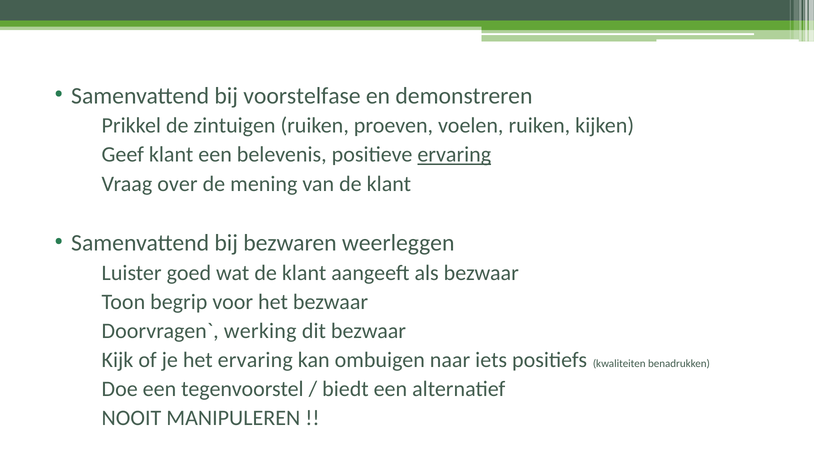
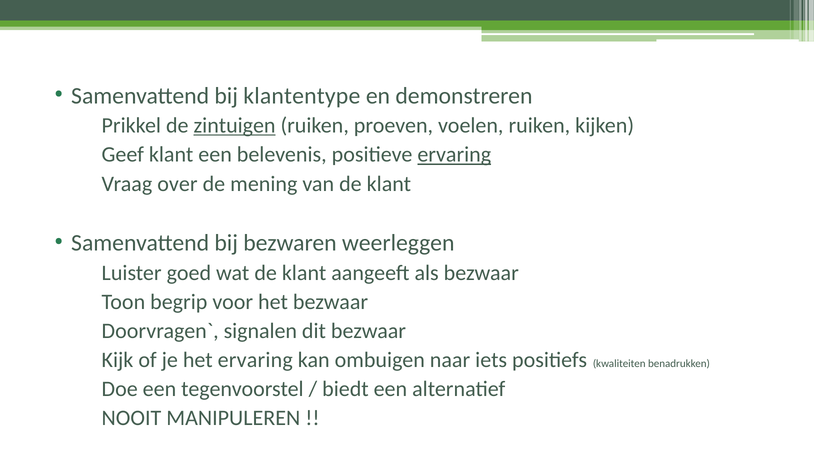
voorstelfase: voorstelfase -> klantentype (302, 96)
zintuigen underline: none -> present (235, 126)
werking: werking -> signalen (260, 331)
